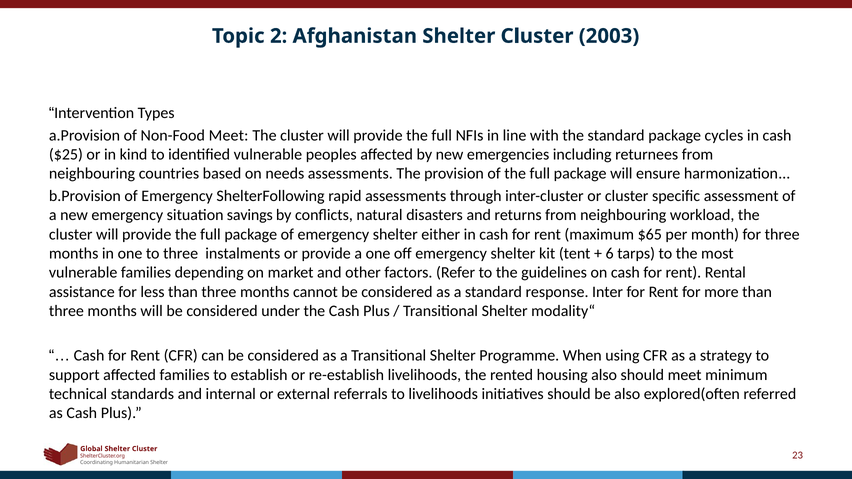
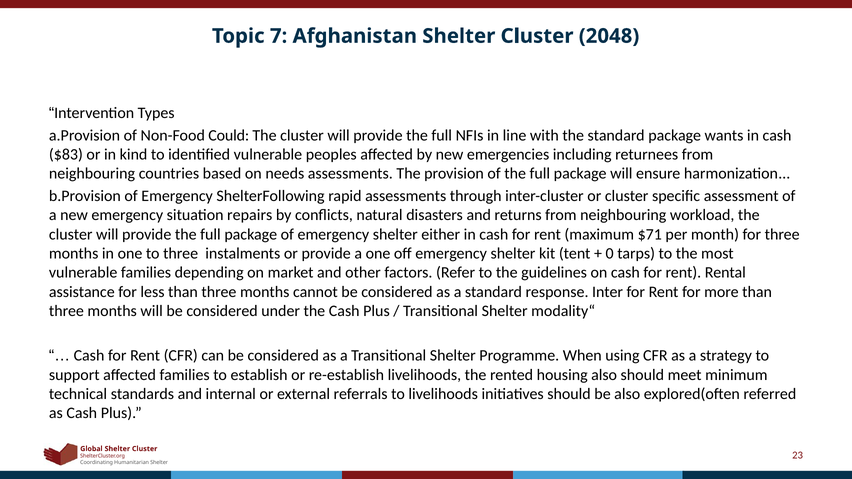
2: 2 -> 7 (279, 36)
2003: 2003 -> 2048 (609, 36)
Non-Food Meet: Meet -> Could (229, 135)
cycles: cycles -> wants (724, 135)
$25: $25 -> $83 (66, 155)
savings: savings -> repairs (250, 215)
$65: $65 -> $71 (650, 234)
6: 6 -> 0 (610, 254)
